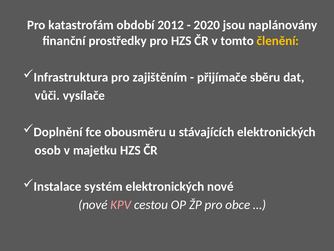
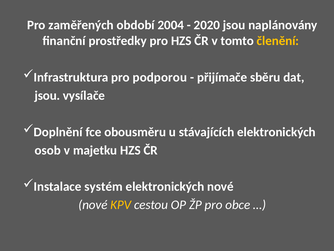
katastrofám: katastrofám -> zaměřených (81, 25)
2012: 2012 -> 2004 (171, 25)
zajištěním: zajištěním -> podporou (160, 77)
vůči: vůči -> jsou (47, 95)
KPV colour: pink -> yellow (121, 205)
